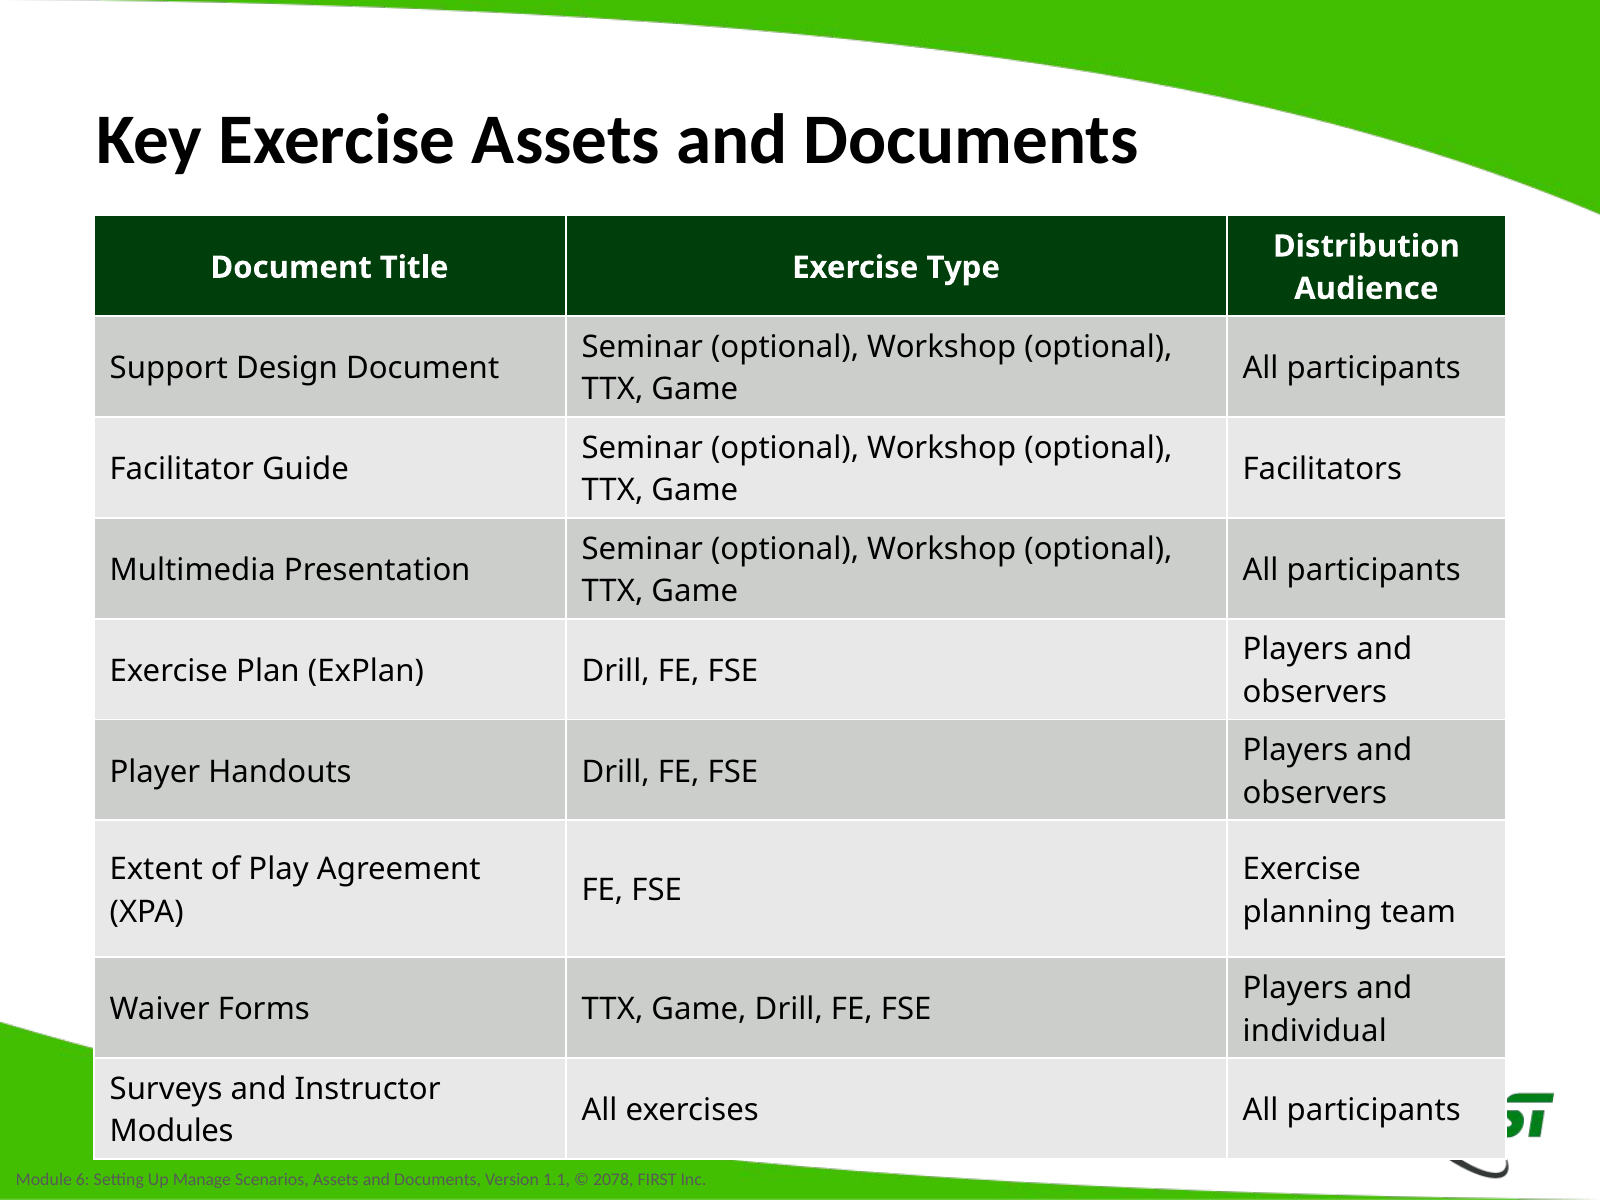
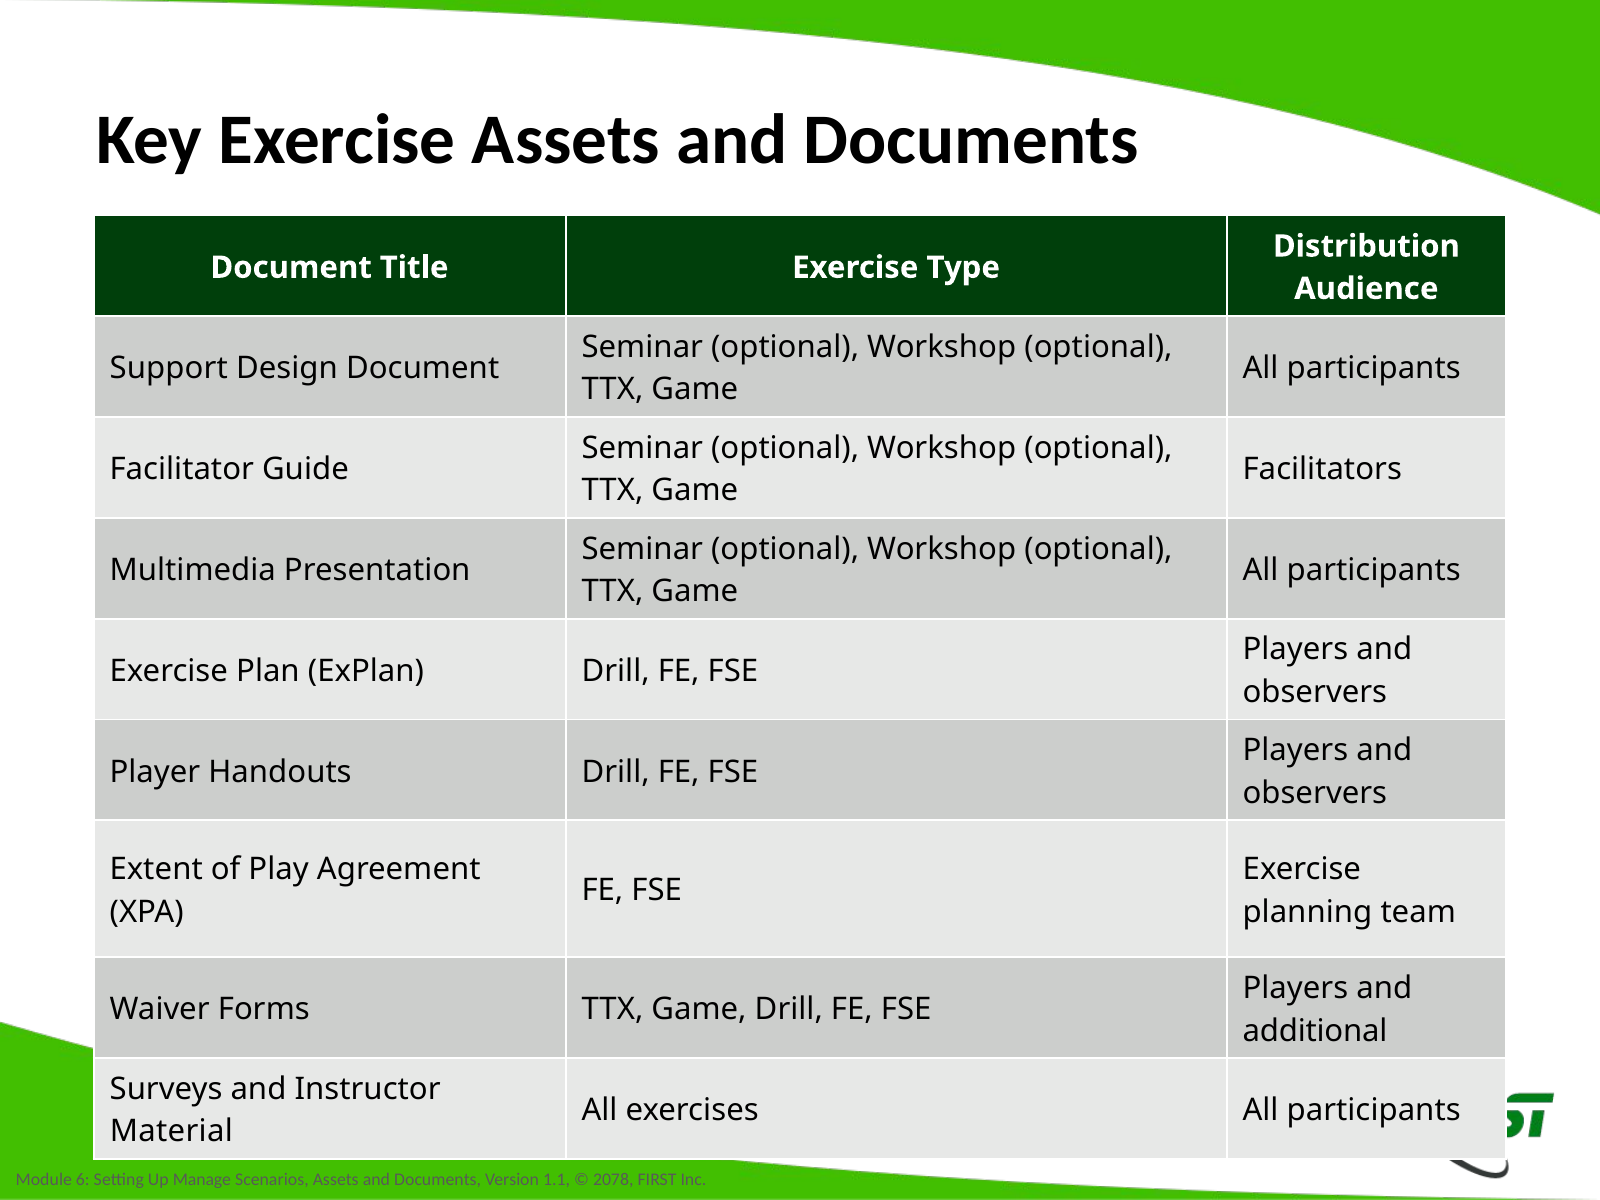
individual: individual -> additional (1315, 1031)
Modules: Modules -> Material (171, 1132)
